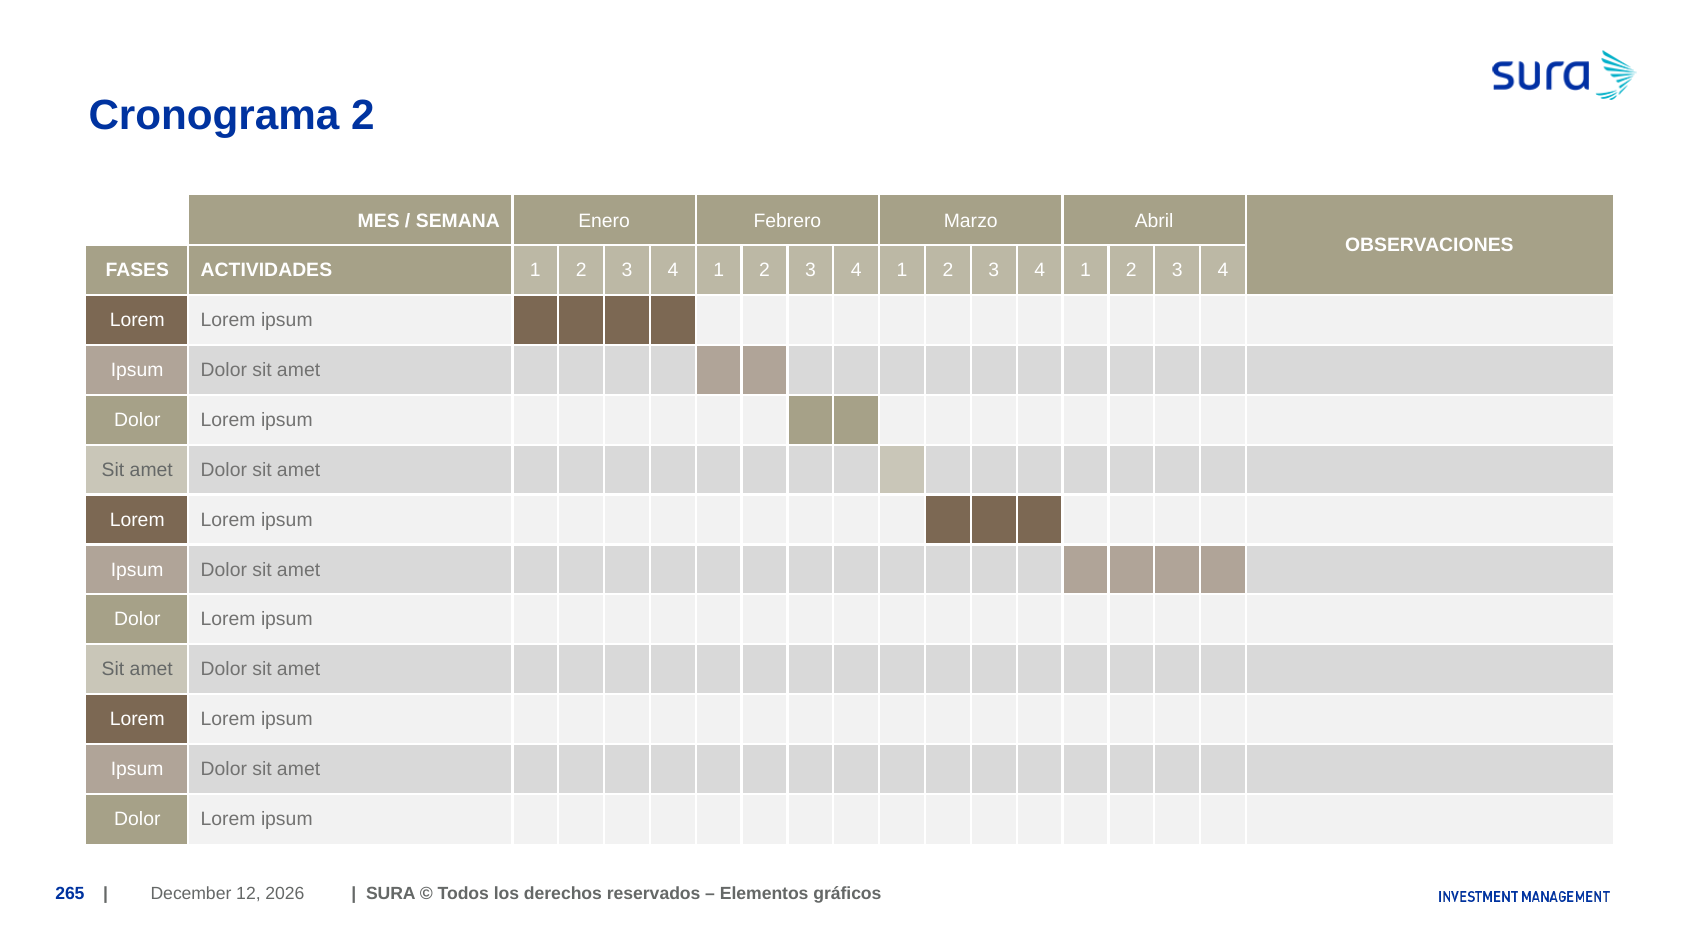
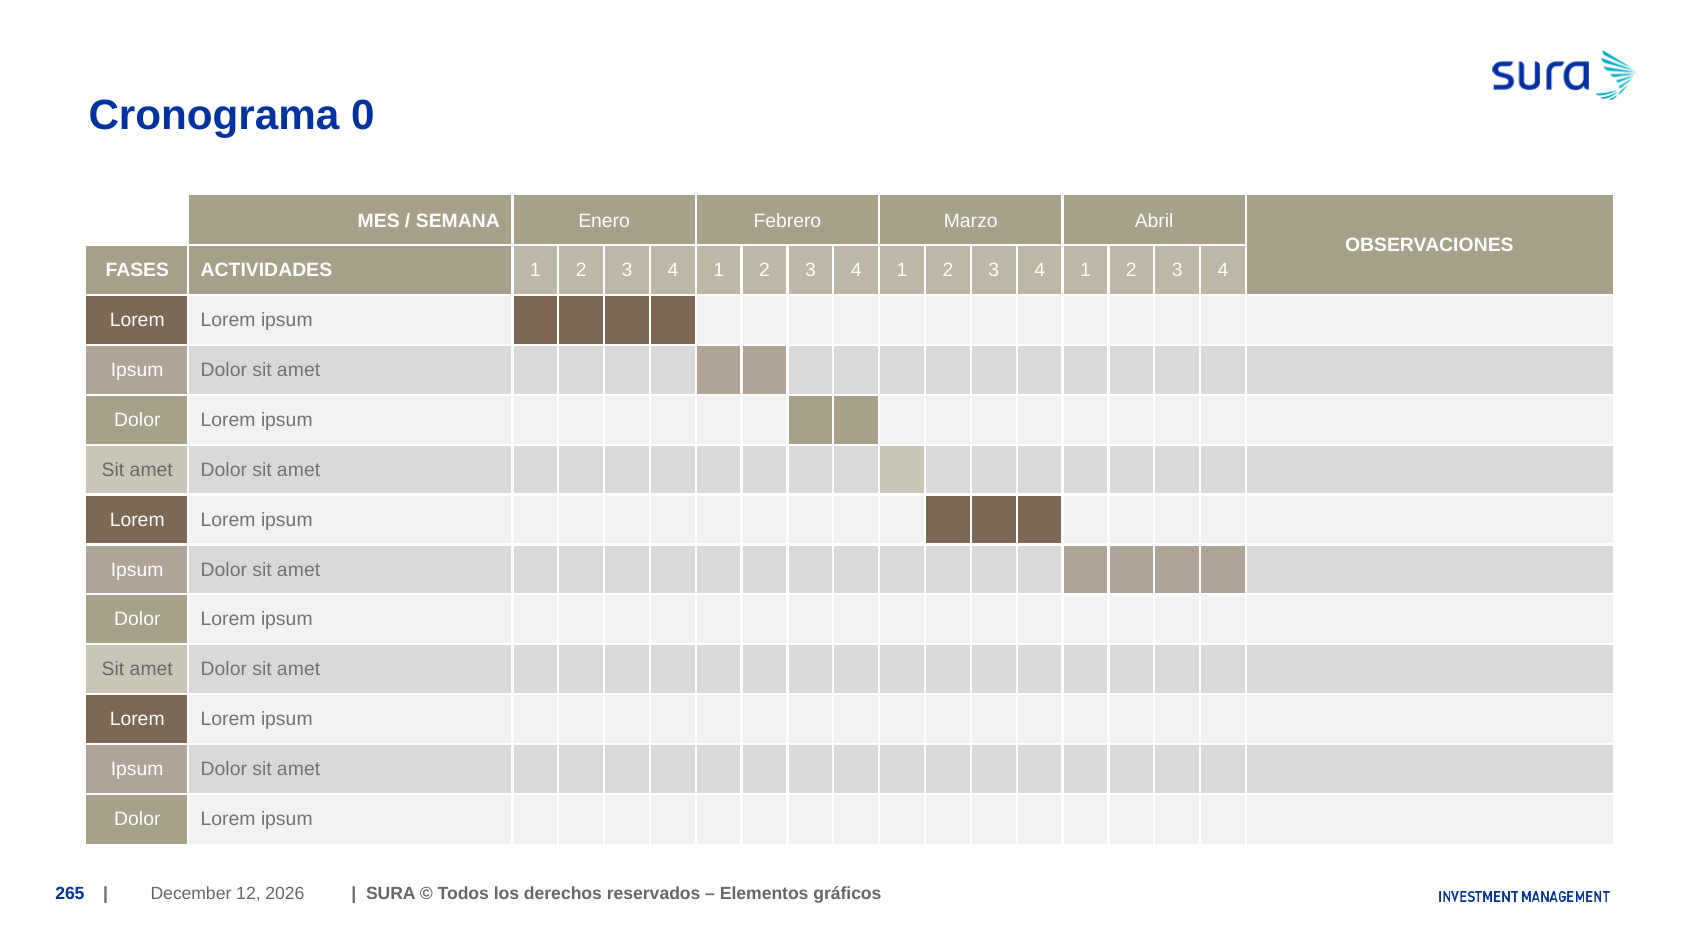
Cronograma 2: 2 -> 0 (363, 116)
